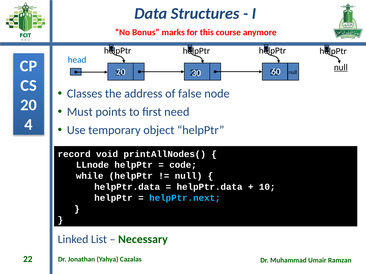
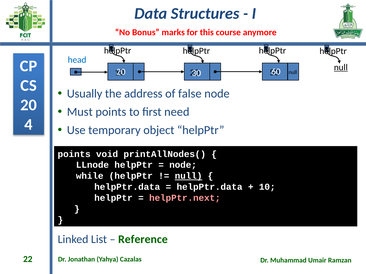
Classes: Classes -> Usually (85, 94)
record: record -> points (74, 154)
code: code -> node (183, 165)
null underline: none -> present (189, 176)
helpPtr.next colour: light blue -> pink (185, 198)
Necessary: Necessary -> Reference (143, 240)
